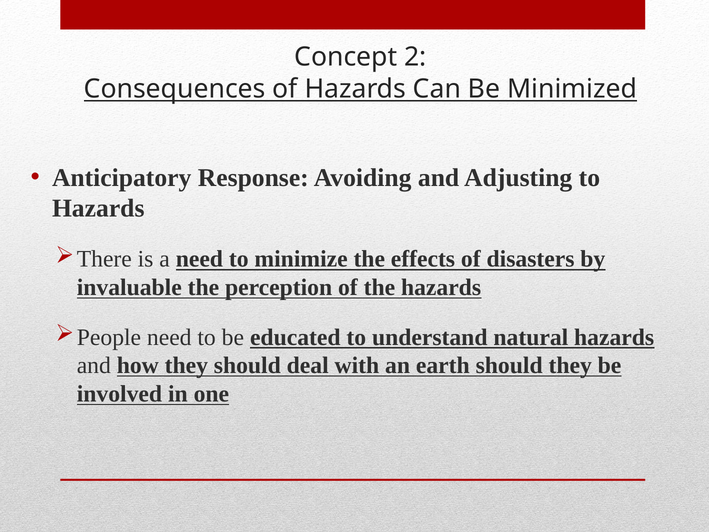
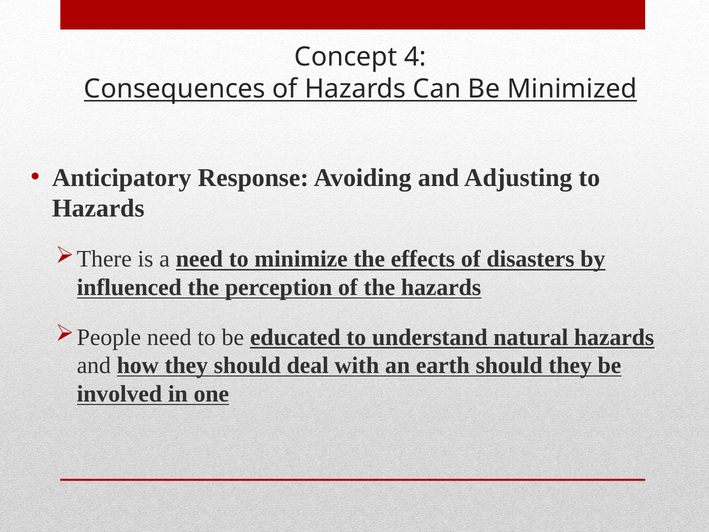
2: 2 -> 4 (415, 57)
invaluable: invaluable -> influenced (129, 287)
